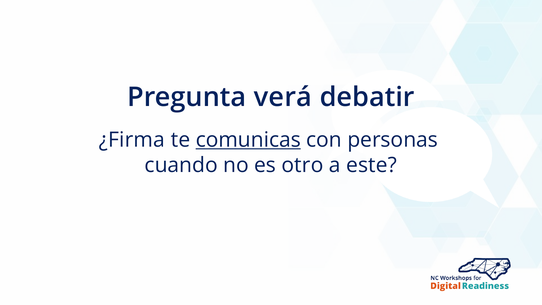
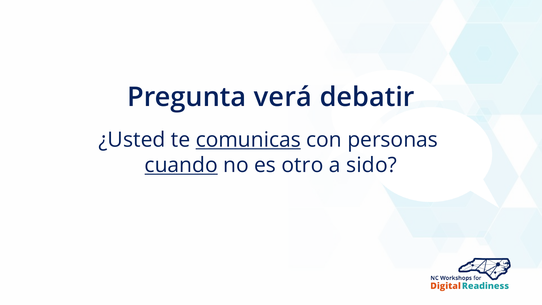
¿Firma: ¿Firma -> ¿Usted (132, 140)
cuando underline: none -> present (181, 165)
este: este -> sido (372, 165)
